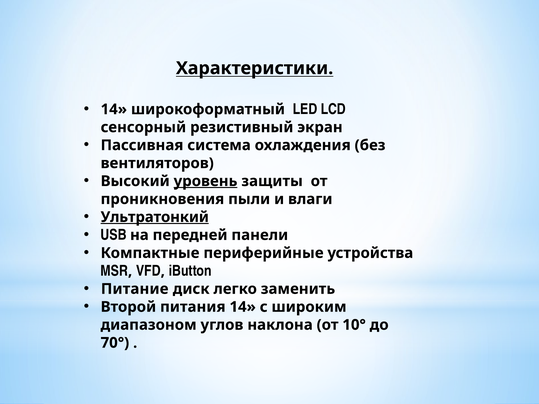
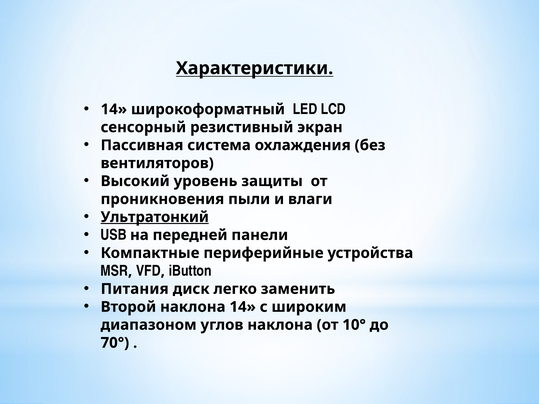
уровень underline: present -> none (206, 181)
Питание: Питание -> Питания (135, 289)
Второй питания: питания -> наклона (193, 307)
